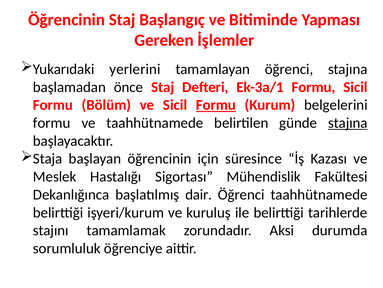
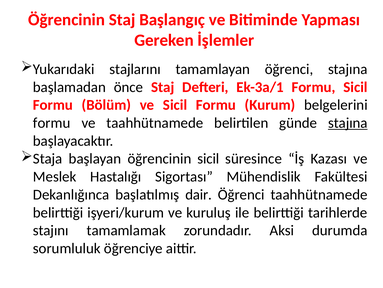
yerlerini: yerlerini -> stajlarını (135, 69)
Formu underline: present -> none (216, 105)
öğrencinin için: için -> sicil (208, 158)
